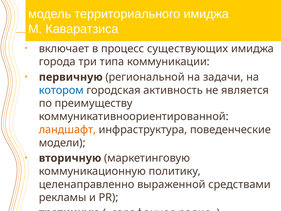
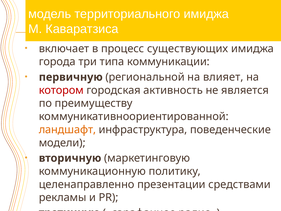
задачи: задачи -> влияет (223, 77)
котором colour: blue -> red (61, 90)
выраженной: выраженной -> презентации (171, 184)
